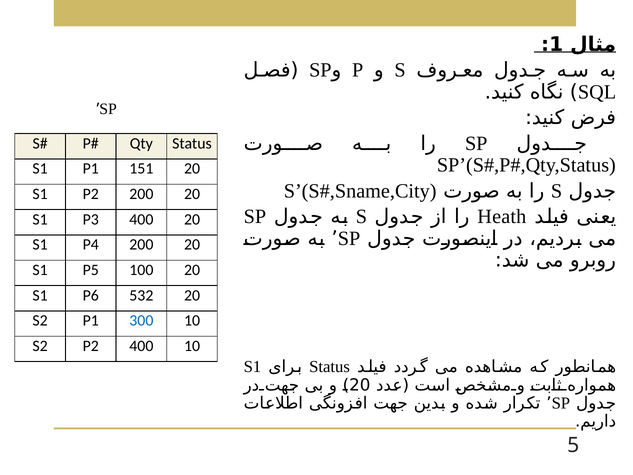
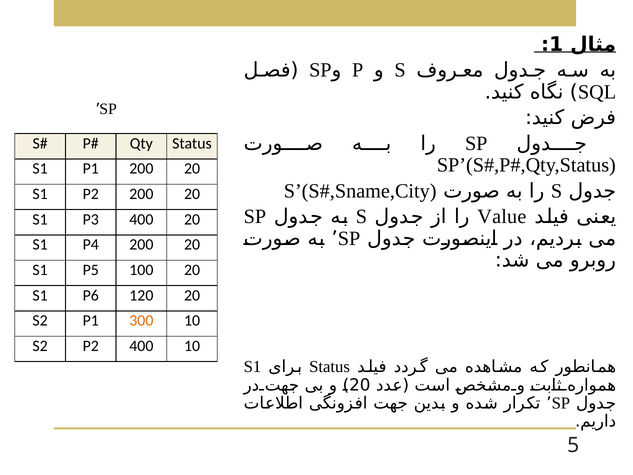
P1 151: 151 -> 200 (141, 169)
Heath: Heath -> Value (502, 216)
532: 532 -> 120 (141, 295)
300 colour: blue -> orange (141, 321)
